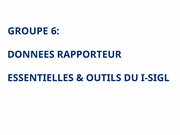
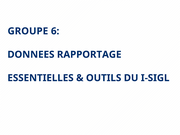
RAPPORTEUR: RAPPORTEUR -> RAPPORTAGE (89, 55)
